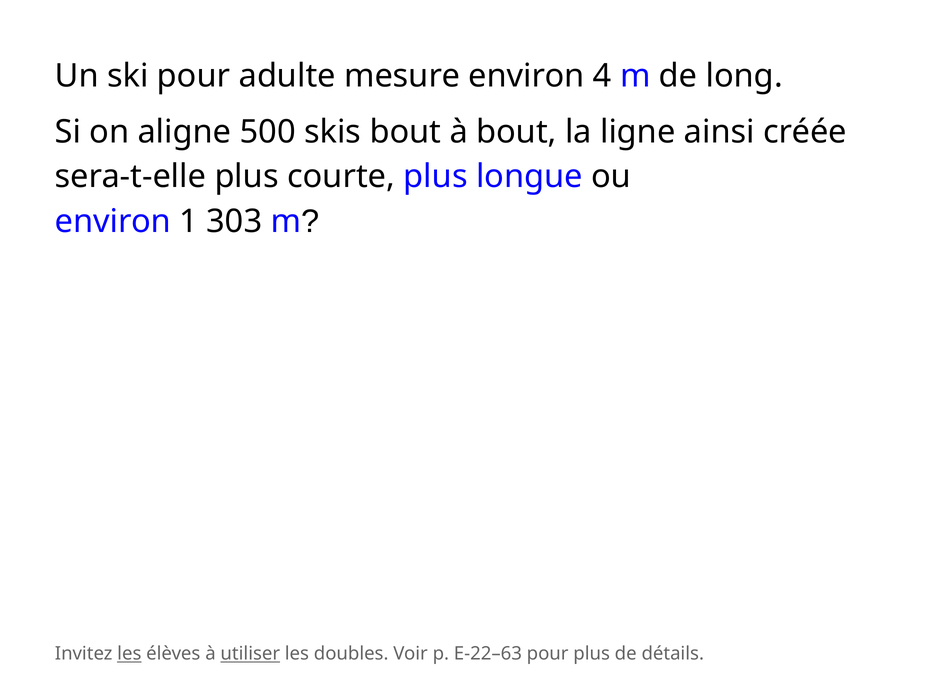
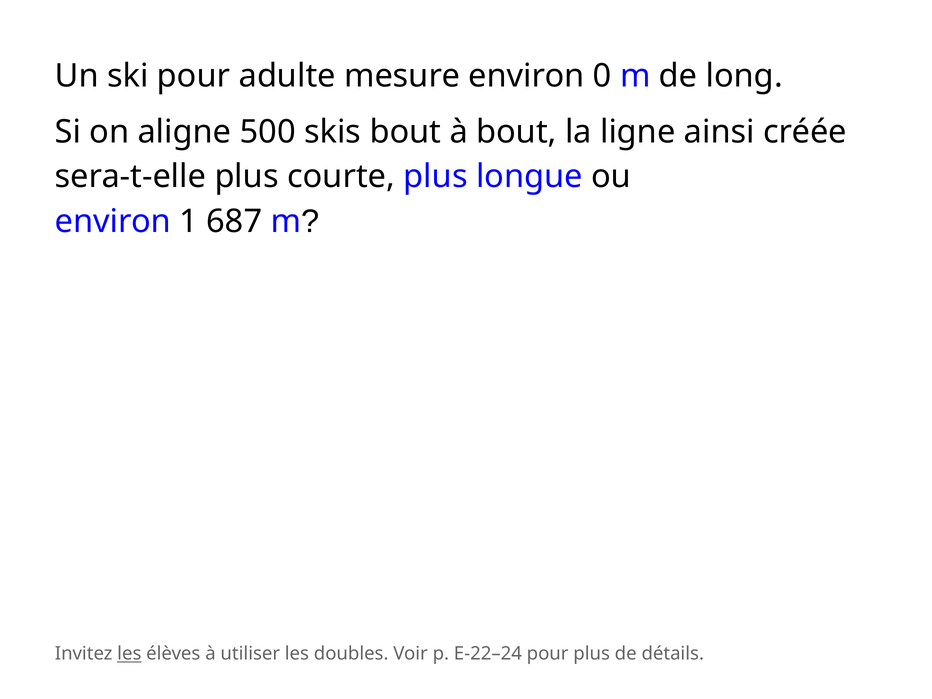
4: 4 -> 0 (602, 76)
303: 303 -> 687 (234, 221)
utiliser underline: present -> none (250, 654)
E-22–63: E-22–63 -> E-22–24 (488, 654)
